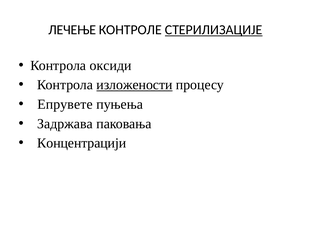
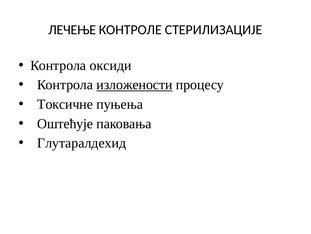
СТЕРИЛИЗАЦИЈЕ underline: present -> none (214, 30)
Eпрувете: Eпрувете -> Токсичне (65, 104)
Задржава: Задржава -> Оштећује (65, 123)
Концентрацији: Концентрацији -> Глутаралдехид (82, 143)
